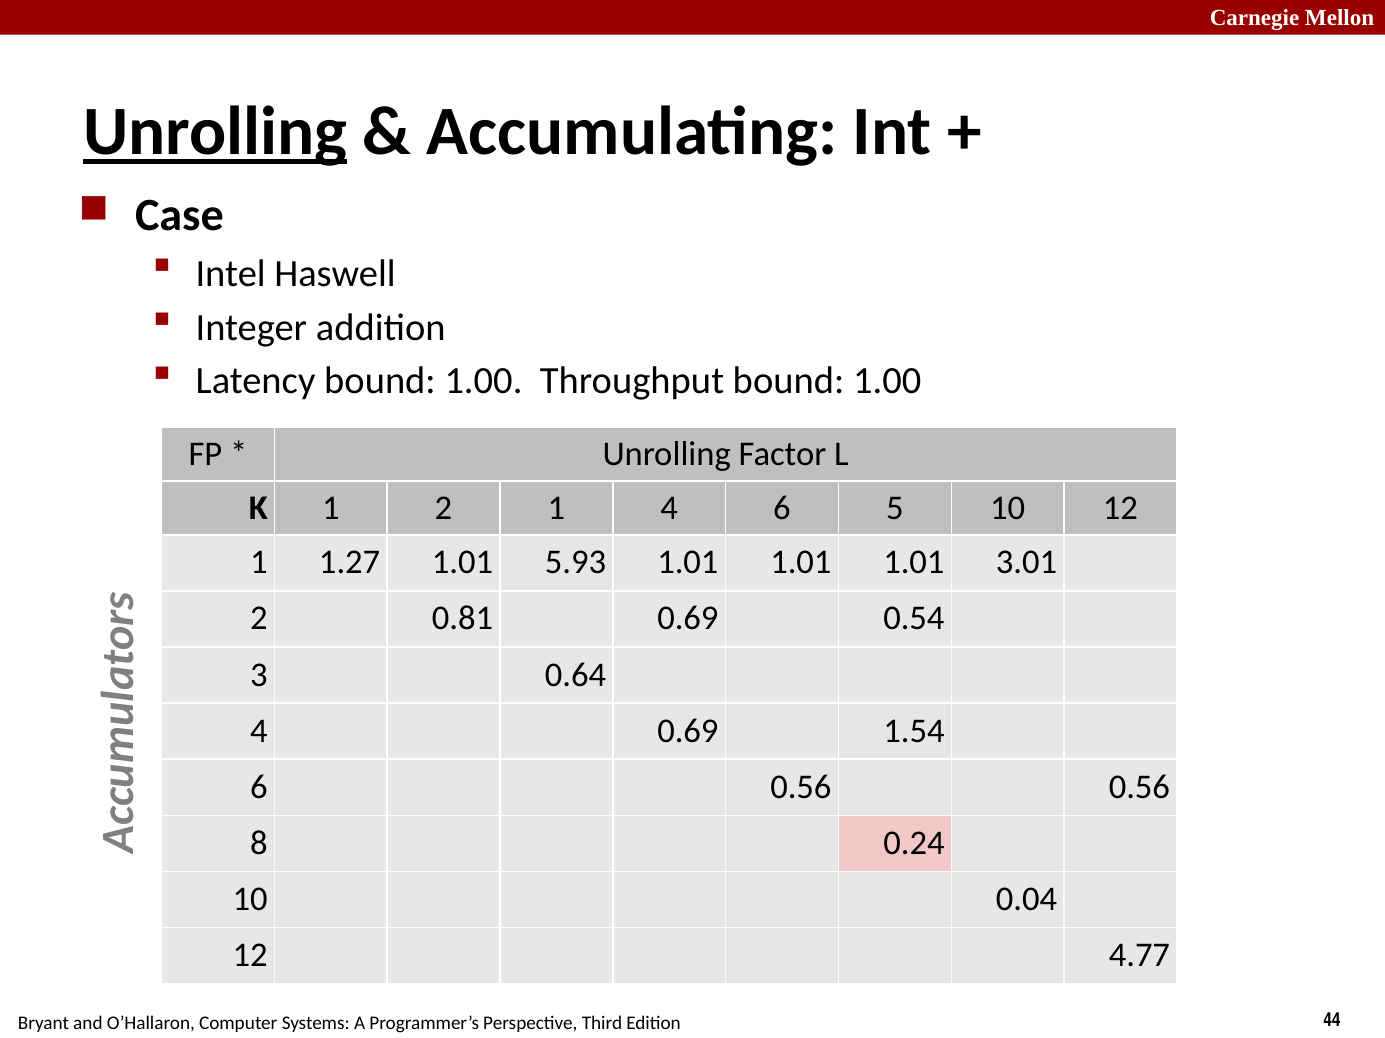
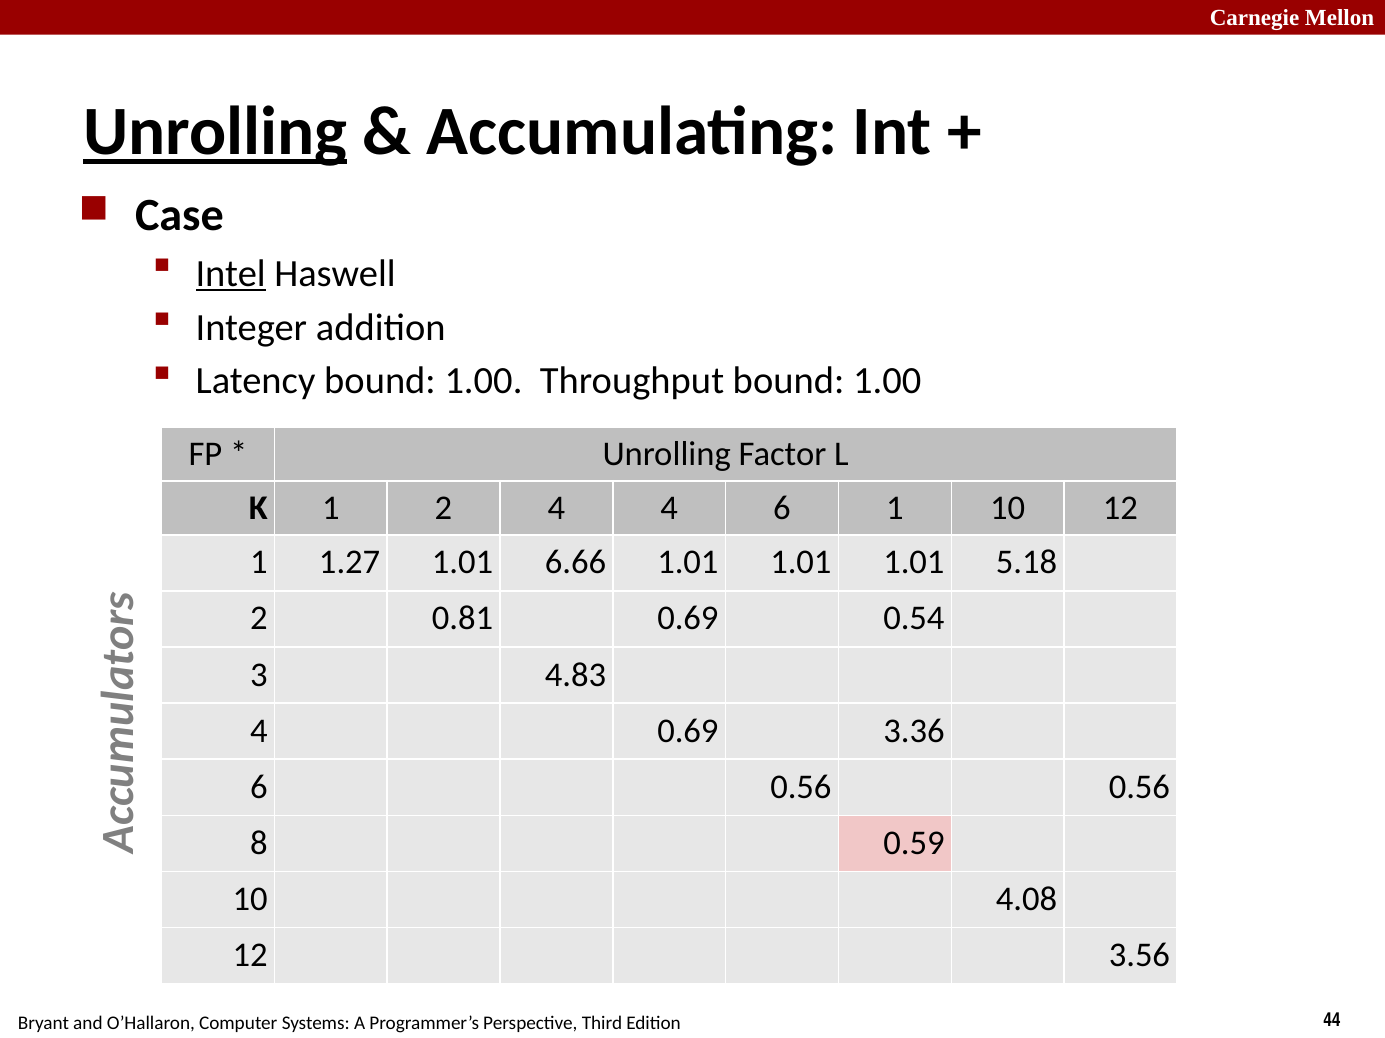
Intel underline: none -> present (231, 274)
2 1: 1 -> 4 (556, 509)
6 5: 5 -> 1 (895, 509)
5.93: 5.93 -> 6.66 (576, 563)
3.01: 3.01 -> 5.18 (1026, 563)
0.64: 0.64 -> 4.83 (576, 675)
1.54: 1.54 -> 3.36 (914, 731)
0.24: 0.24 -> 0.59 (914, 844)
0.04: 0.04 -> 4.08 (1026, 900)
4.77: 4.77 -> 3.56 (1139, 956)
